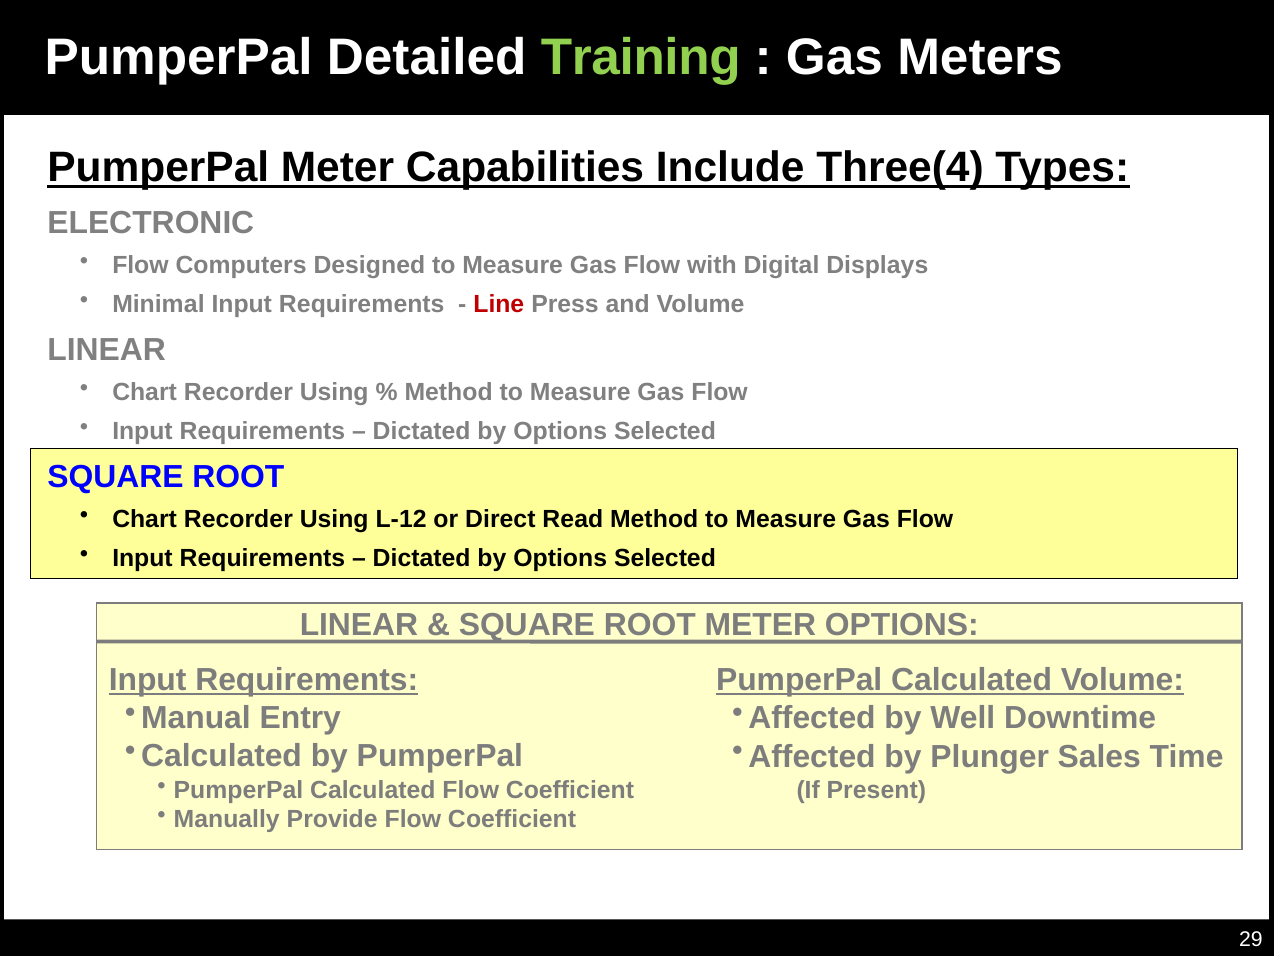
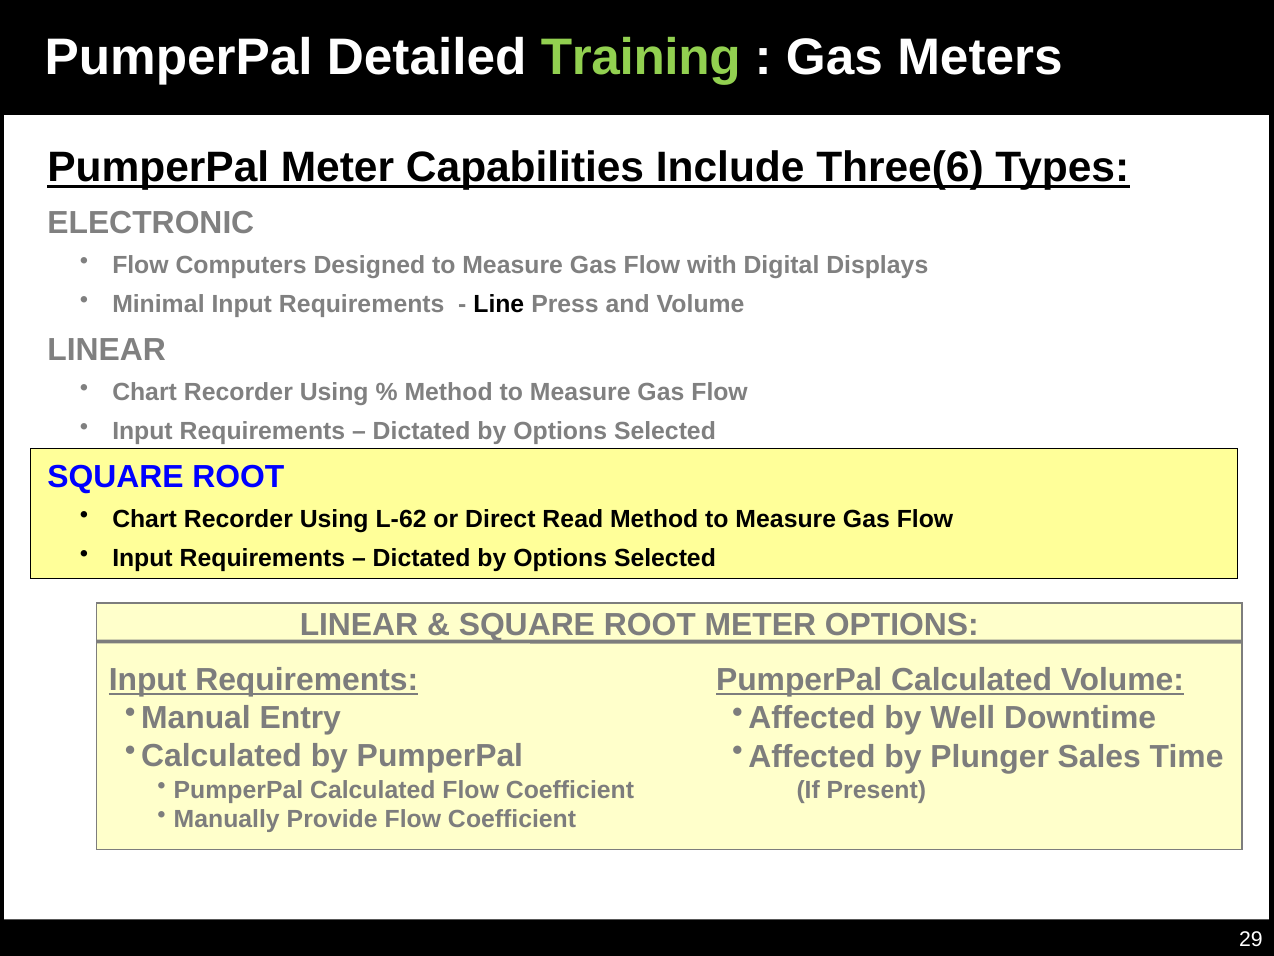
Three(4: Three(4 -> Three(6 (900, 168)
Line colour: red -> black (499, 304)
L-12: L-12 -> L-62 (401, 519)
